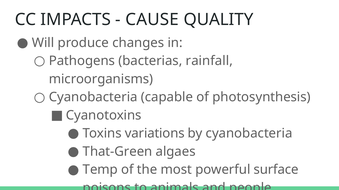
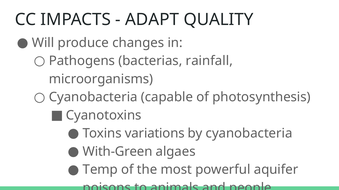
CAUSE: CAUSE -> ADAPT (152, 20)
That-Green: That-Green -> With-Green (118, 152)
surface: surface -> aquifer (276, 170)
